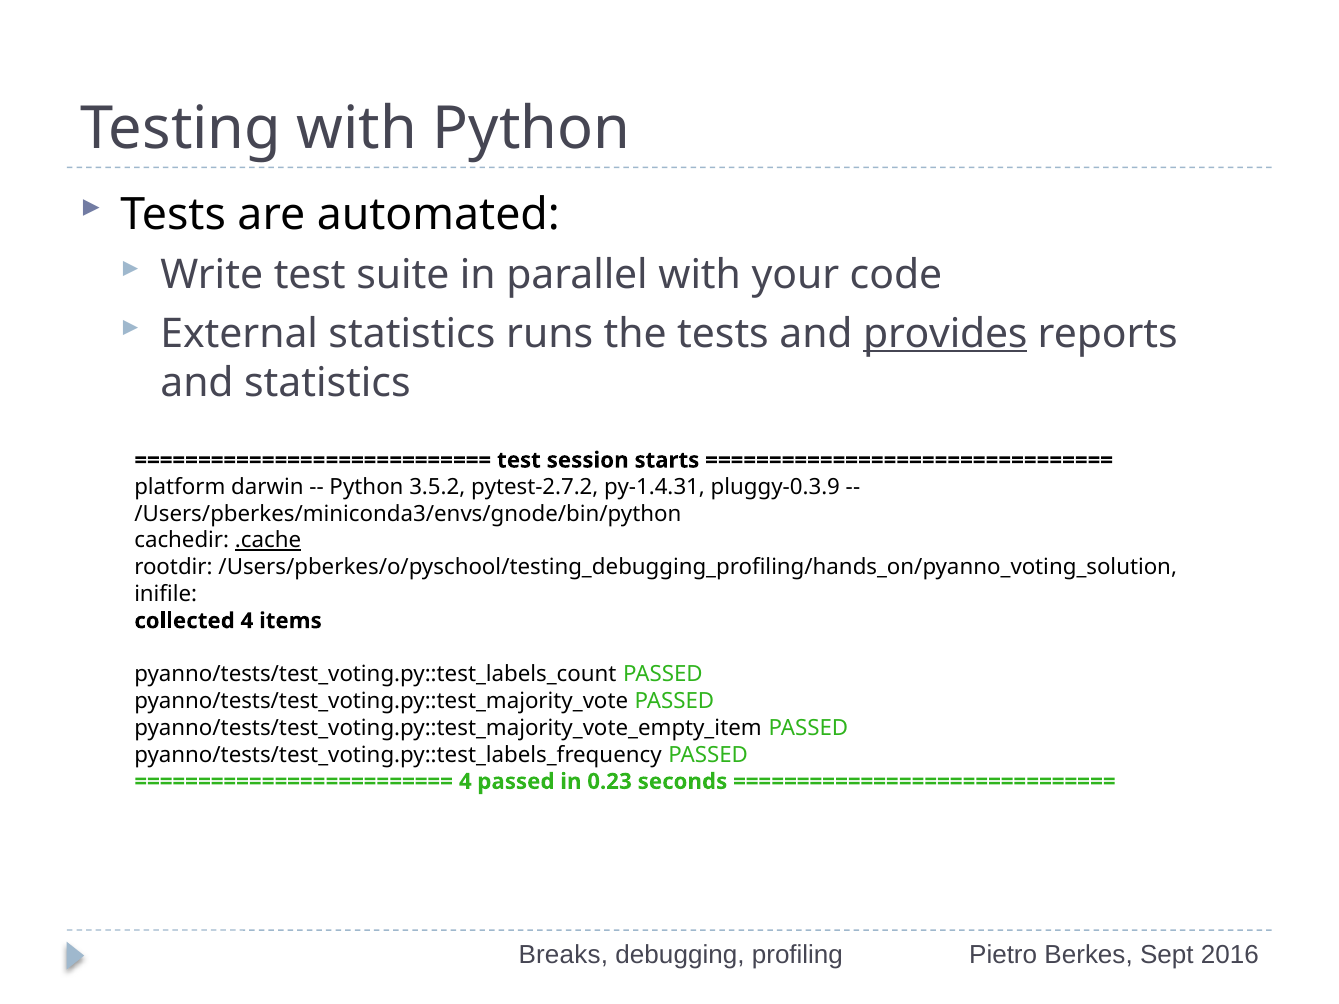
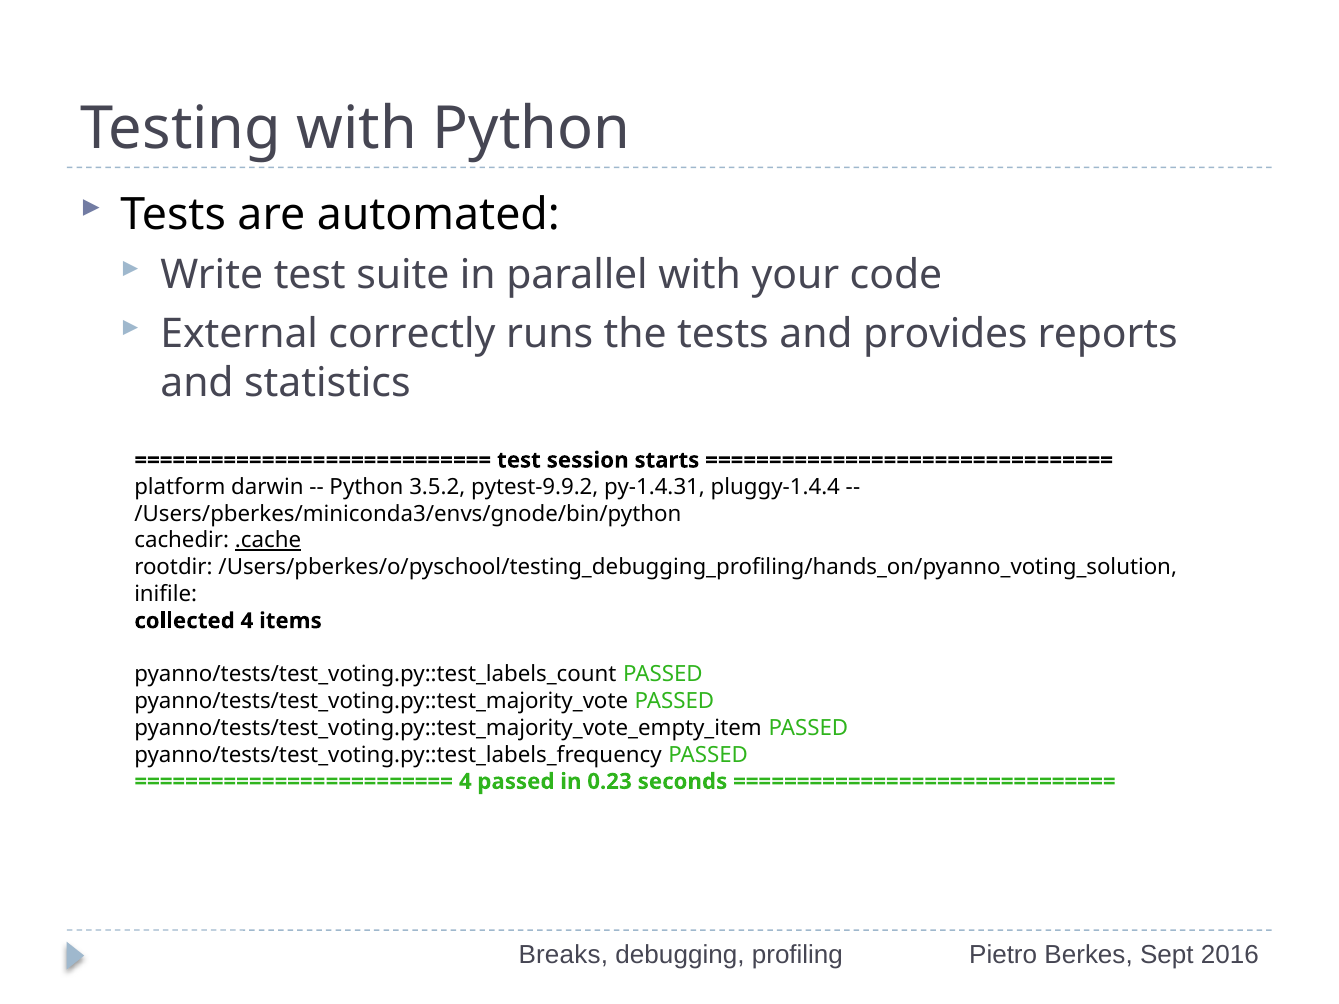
External statistics: statistics -> correctly (412, 334)
provides underline: present -> none (945, 334)
pytest-2.7.2: pytest-2.7.2 -> pytest-9.9.2 (535, 487)
pluggy-0.3.9: pluggy-0.3.9 -> pluggy-1.4.4 (775, 487)
